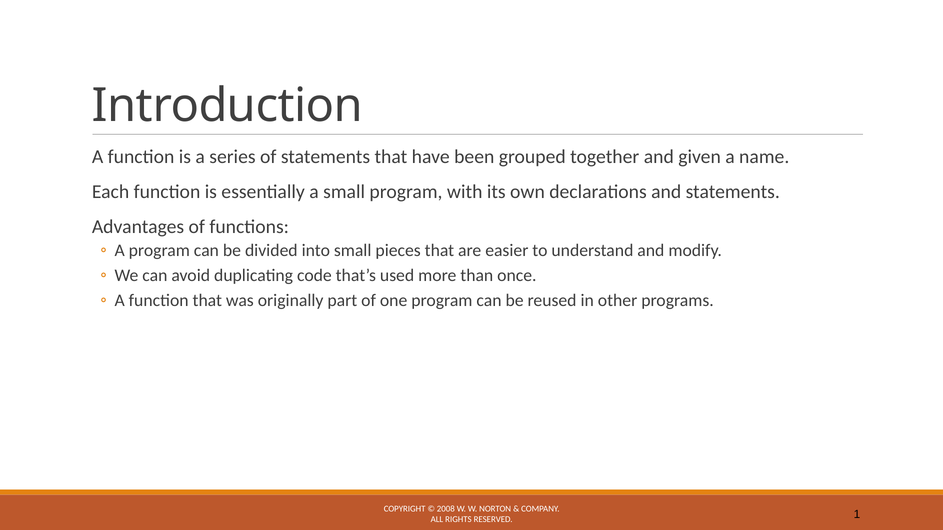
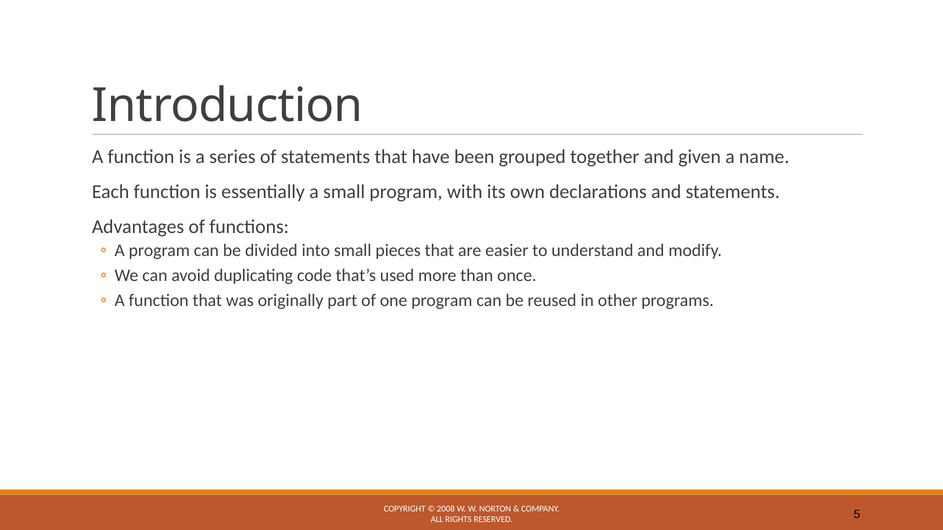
1: 1 -> 5 (857, 515)
